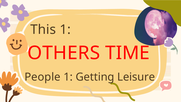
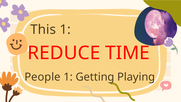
OTHERS: OTHERS -> REDUCE (64, 53)
Leisure: Leisure -> Playing (136, 77)
